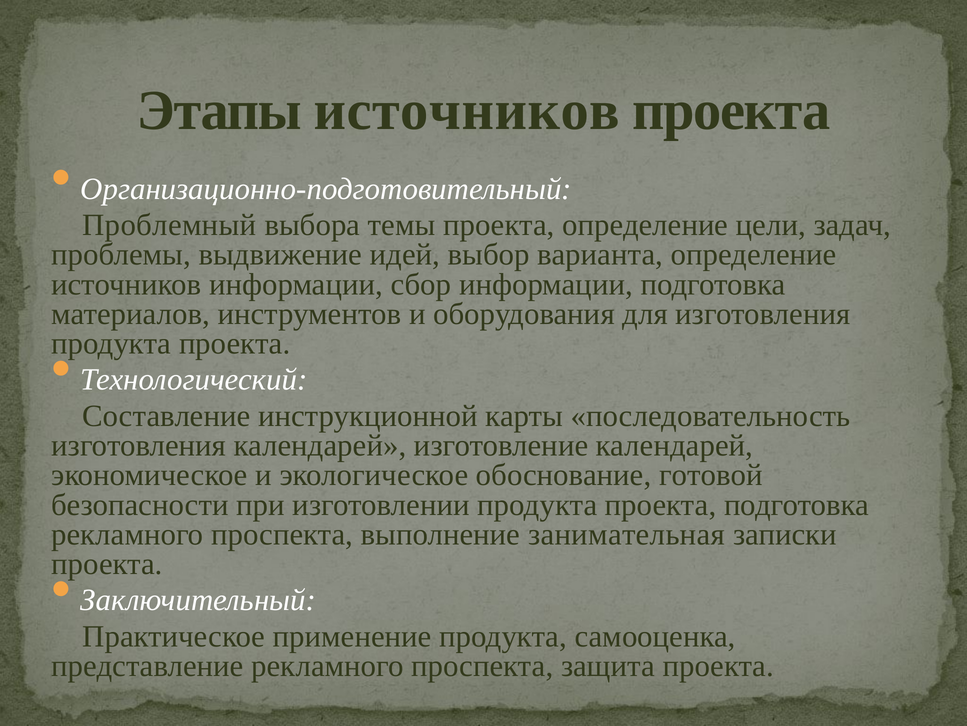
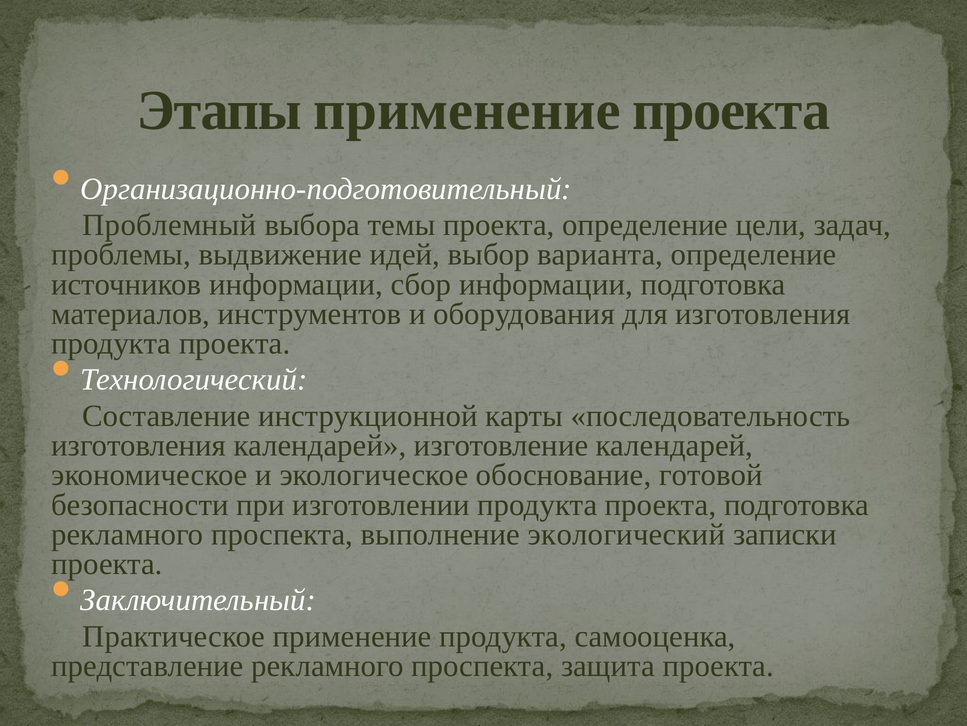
Этапы источников: источников -> применение (467, 110)
занимательная: занимательная -> экологический (627, 534)
